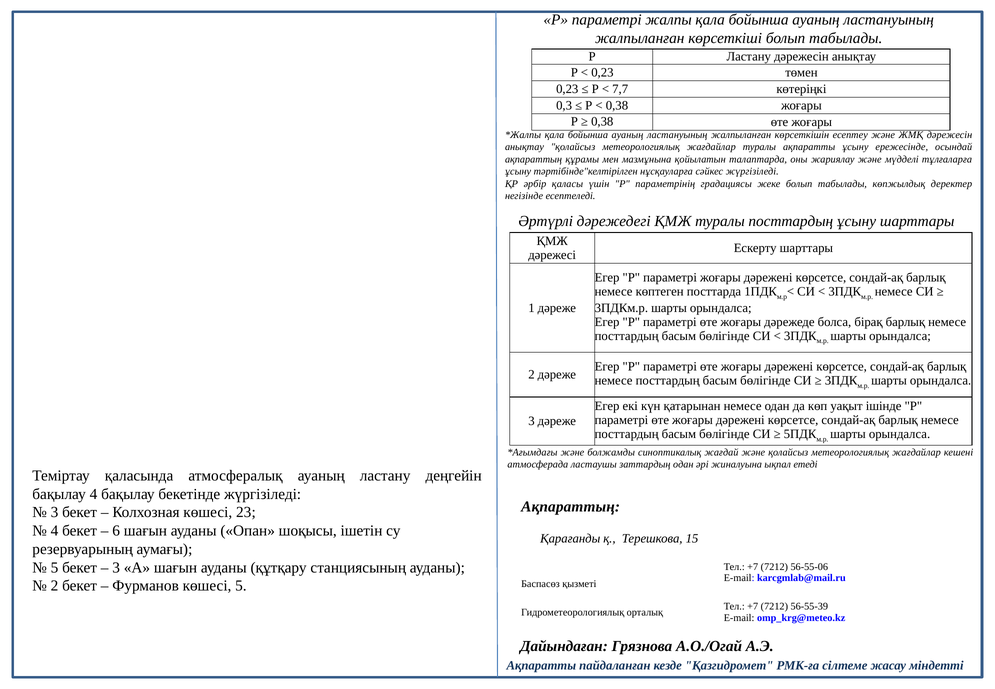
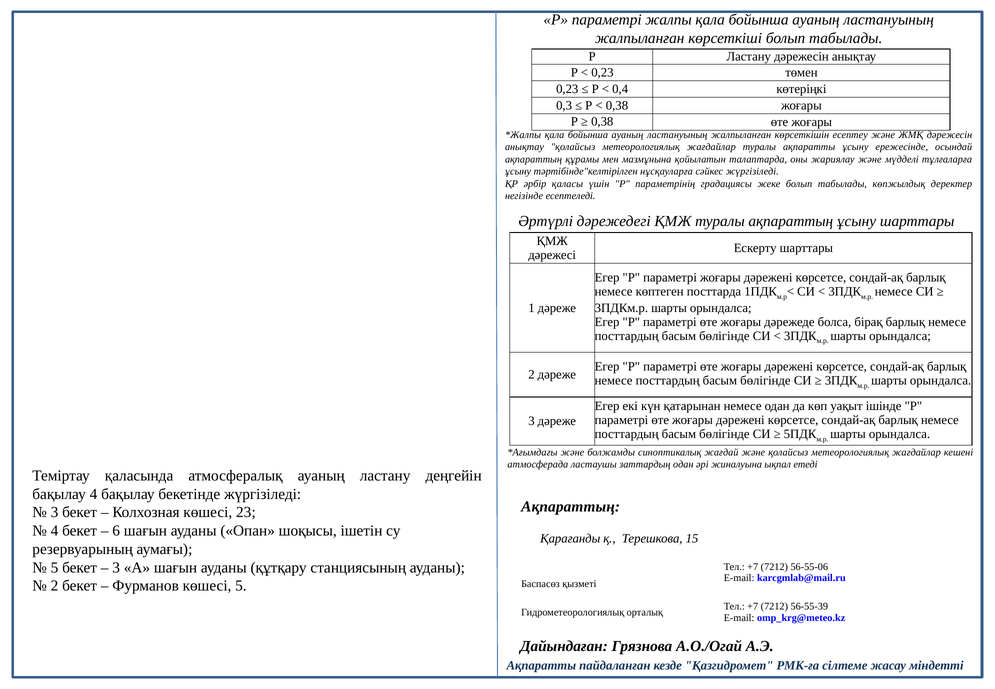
7,7: 7,7 -> 0,4 (620, 89)
туралы посттардың: посттардың -> ақпараттың (791, 221)
